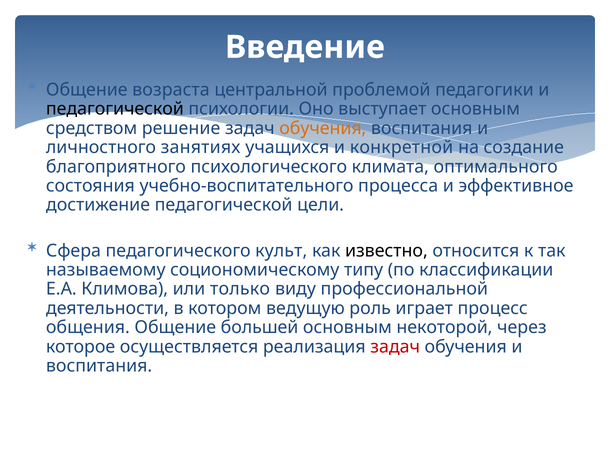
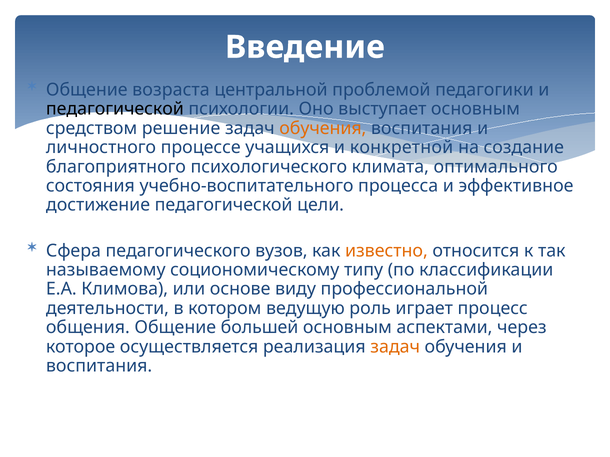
занятиях: занятиях -> процессе (201, 148)
культ: культ -> вузов (281, 251)
известно colour: black -> orange (386, 251)
только: только -> основе (240, 289)
некоторой: некоторой -> аспектами (444, 328)
задач colour: red -> orange (395, 347)
